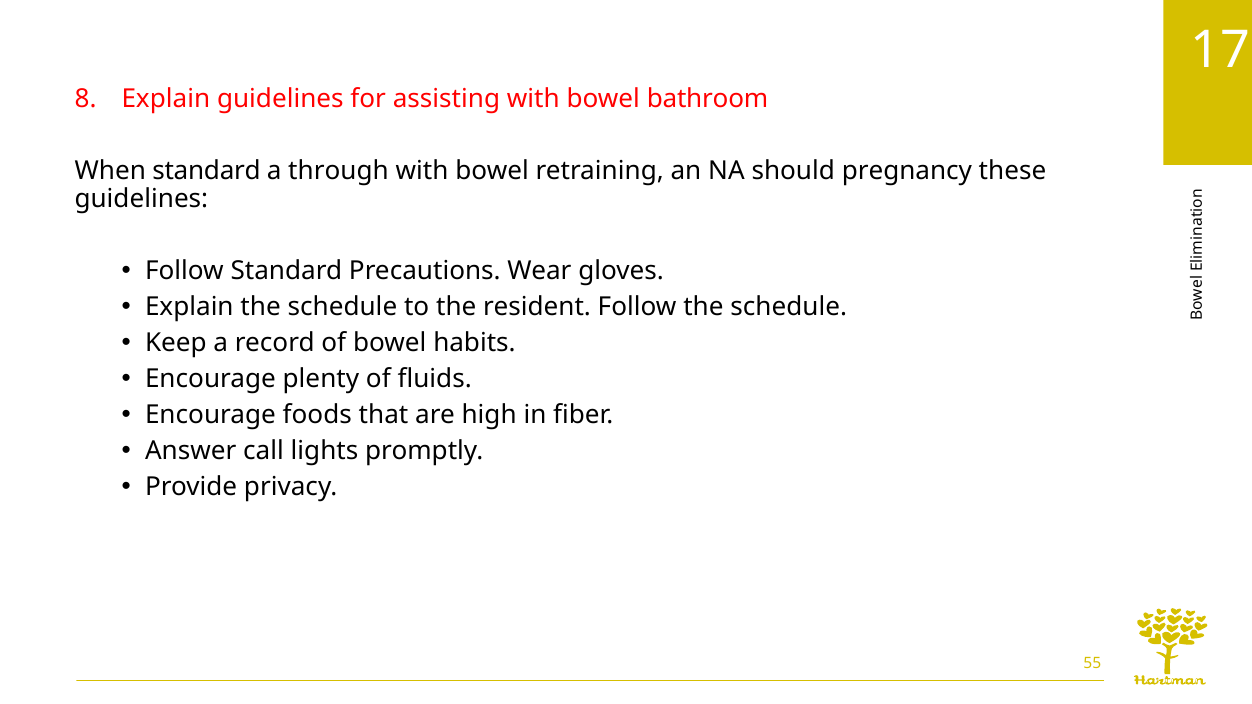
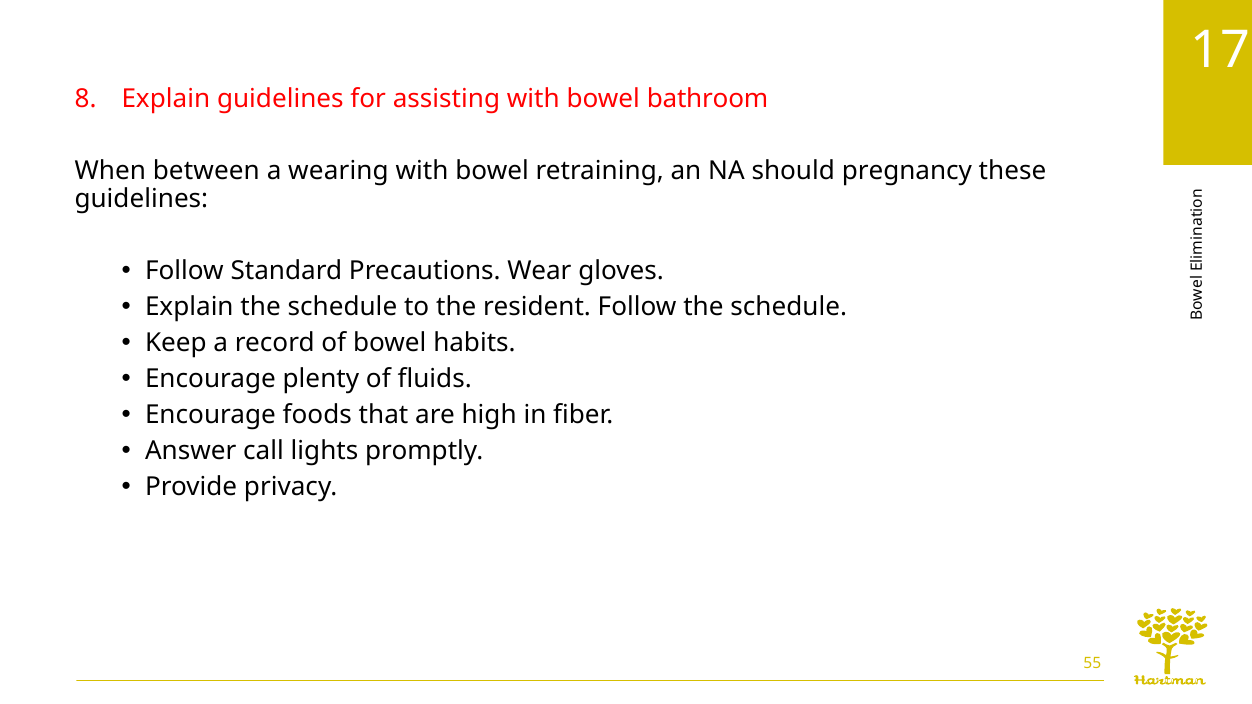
When standard: standard -> between (206, 171)
through: through -> wearing (338, 171)
